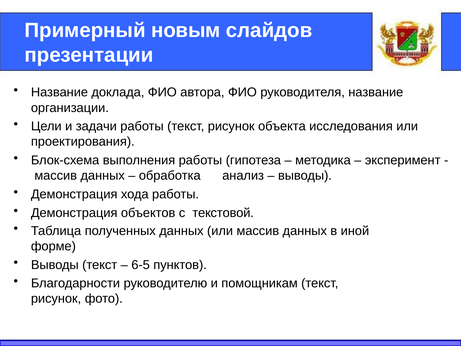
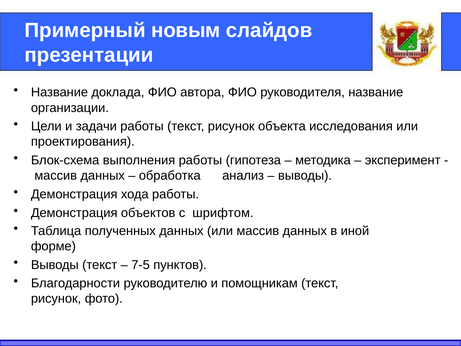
текстовой: текстовой -> шрифтом (223, 213)
6-5: 6-5 -> 7-5 (141, 265)
